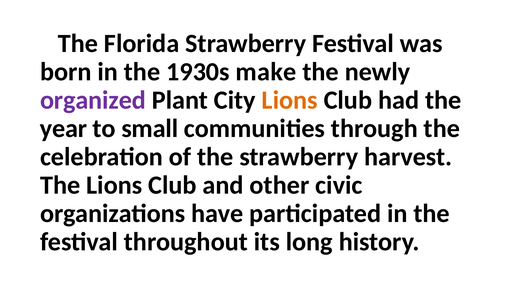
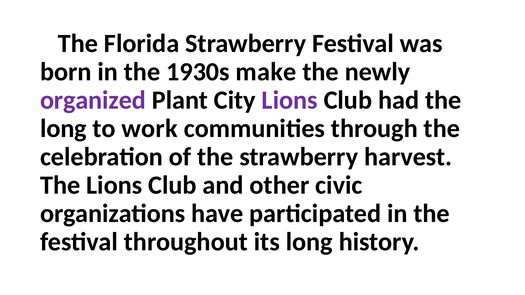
Lions colour: orange -> purple (290, 100)
year: year -> long (63, 129)
small: small -> work (150, 129)
